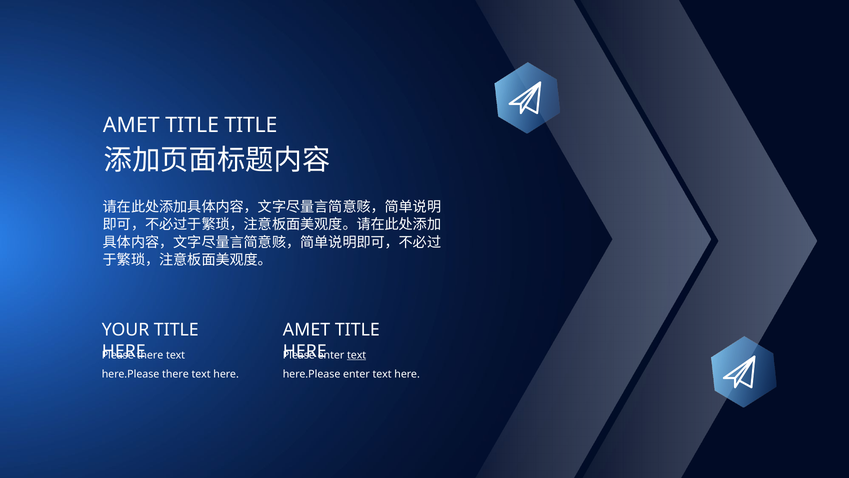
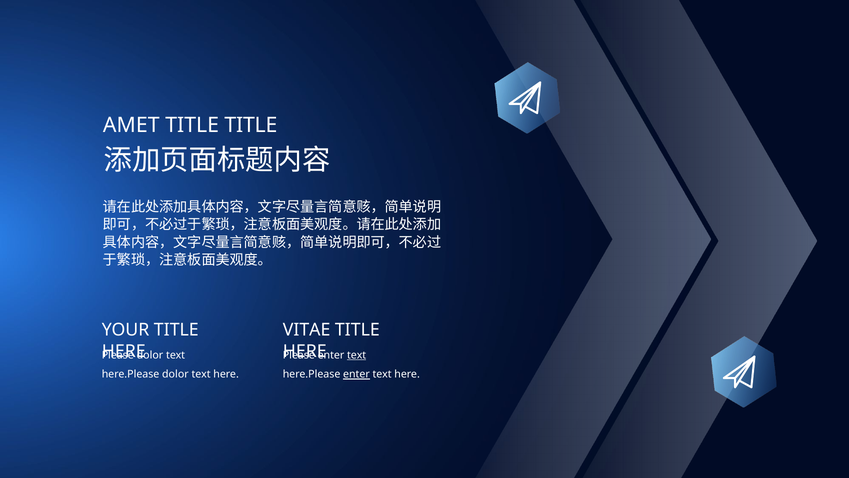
AMET: AMET -> VITAE (307, 330)
there: there -> dolor (150, 355)
here.Please there: there -> dolor (175, 374)
enter underline: none -> present (356, 374)
